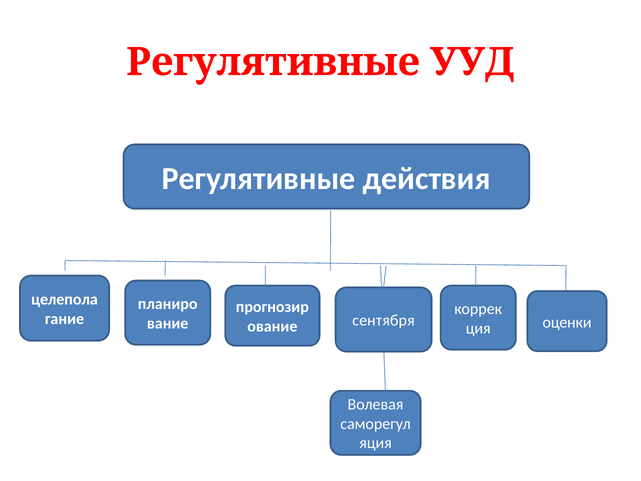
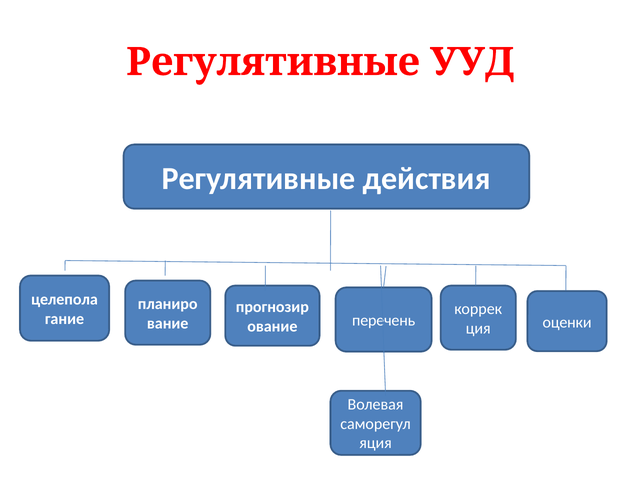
сентября: сентября -> перечень (384, 320)
